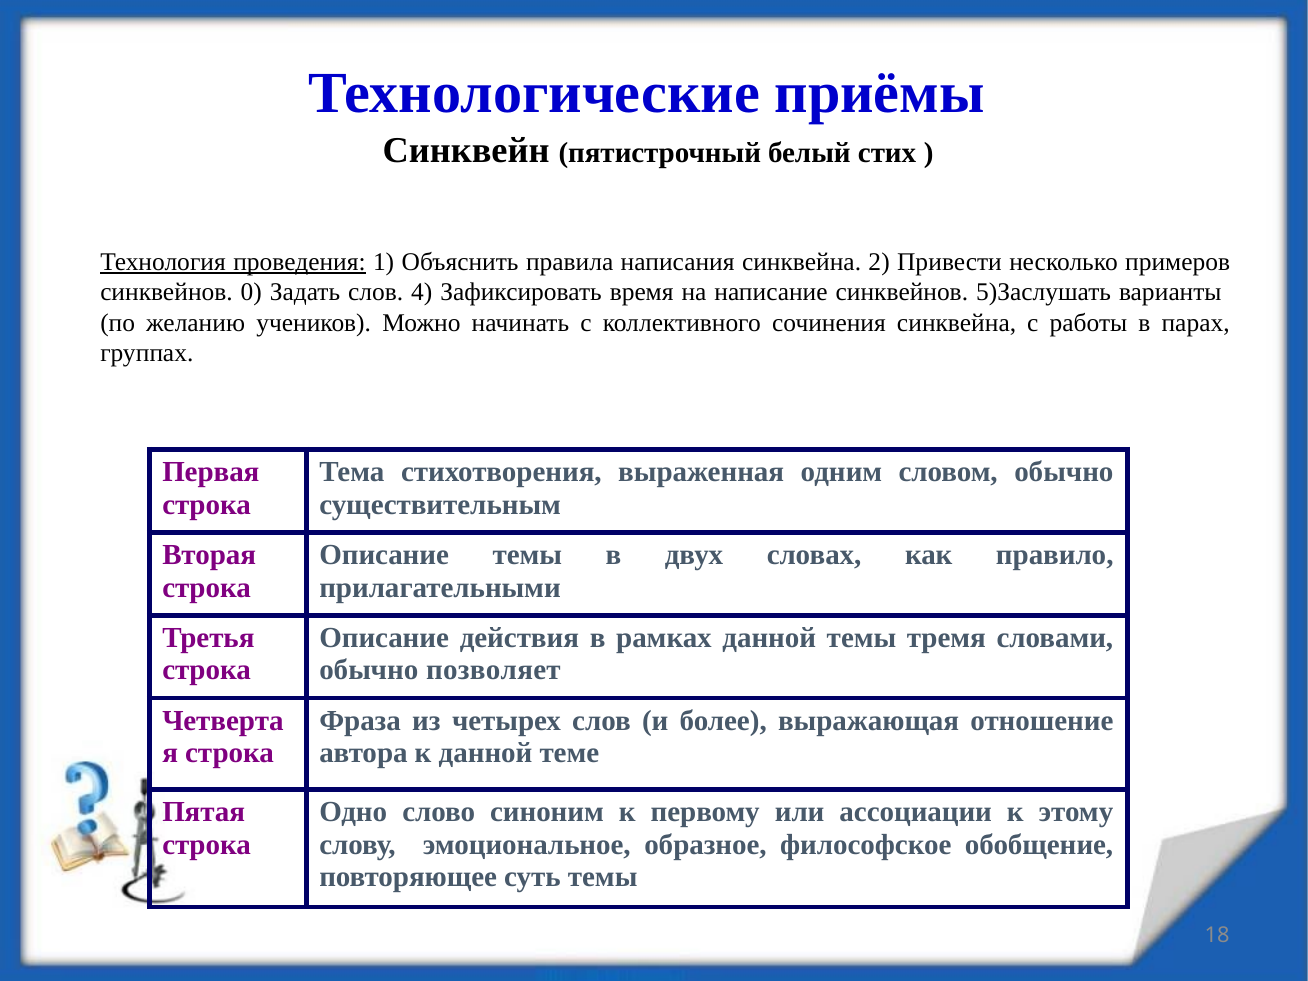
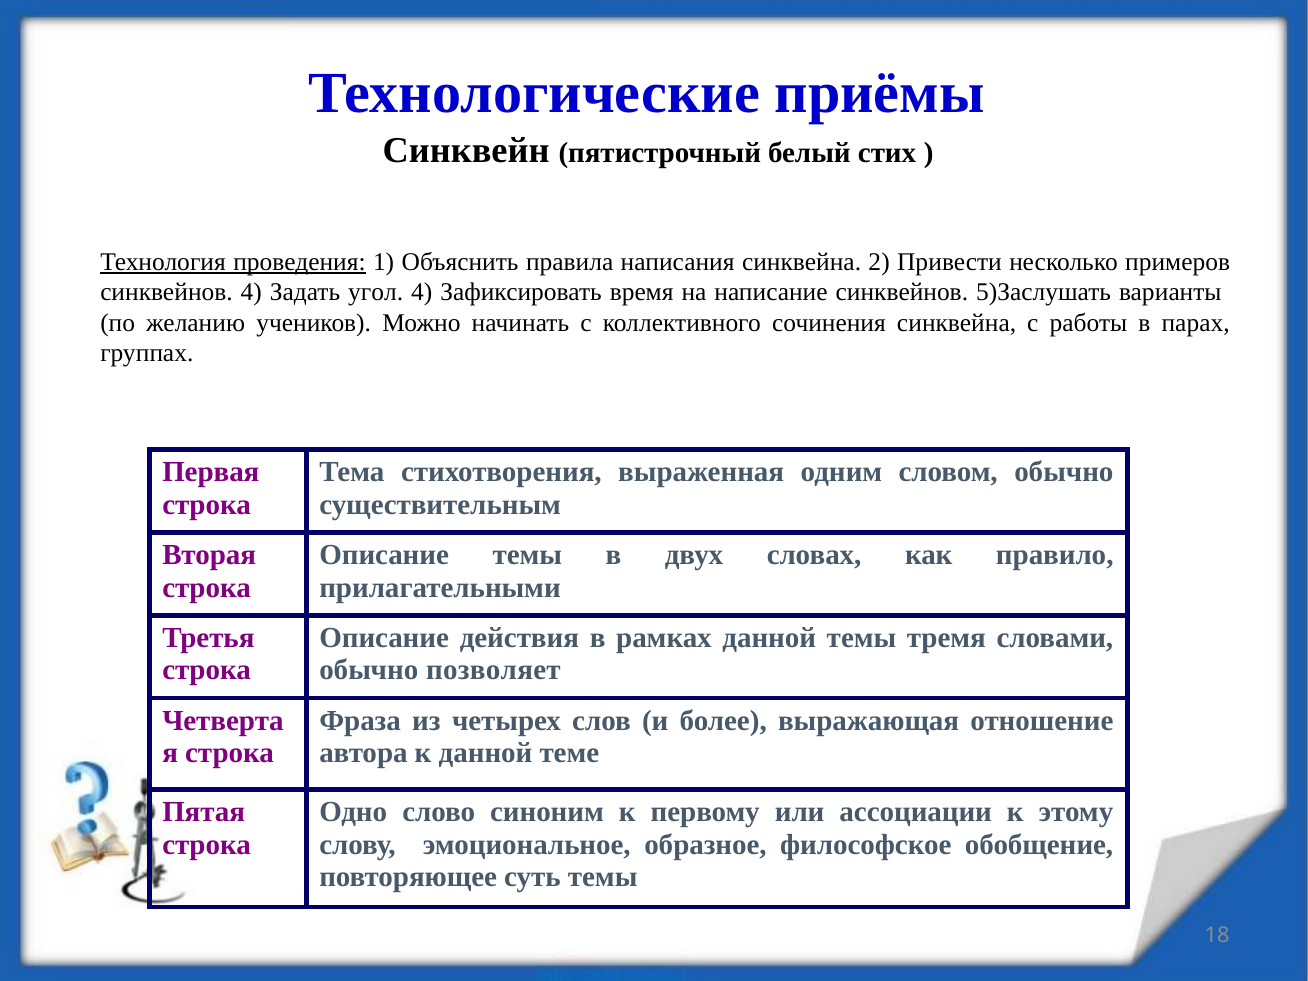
синквейнов 0: 0 -> 4 (251, 292)
Задать слов: слов -> угол (376, 292)
